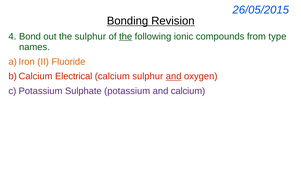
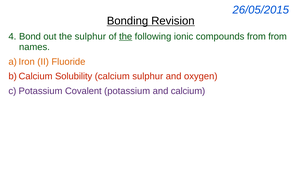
from type: type -> from (278, 37)
Electrical: Electrical -> Solubility (74, 77)
and underline: present -> none (174, 77)
Sulphate: Sulphate -> Covalent (83, 91)
